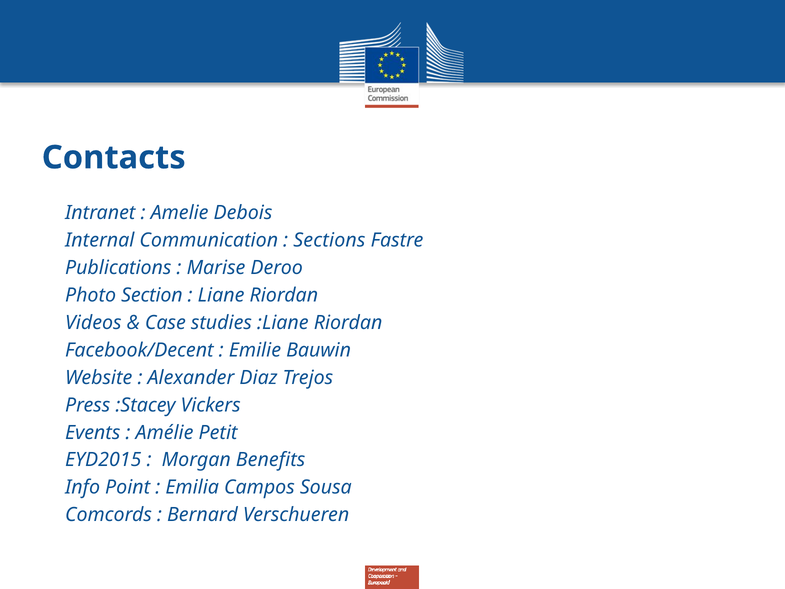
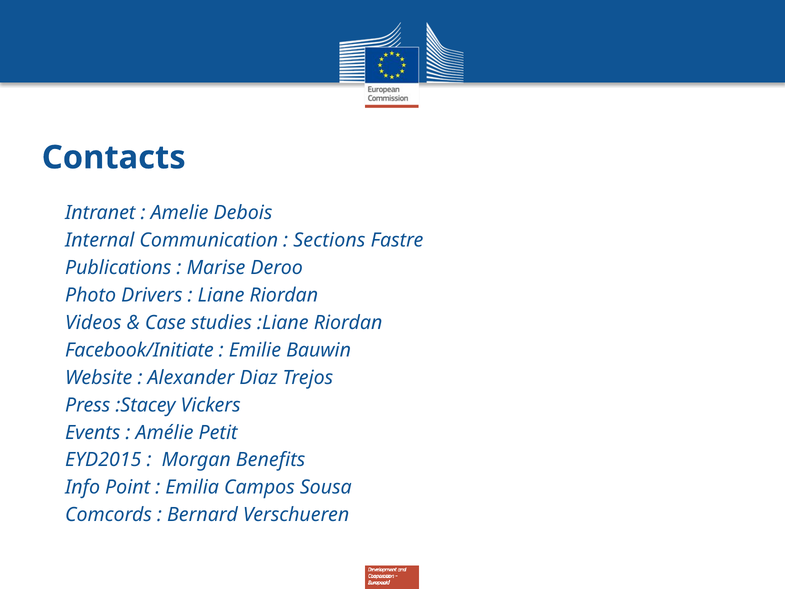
Section: Section -> Drivers (152, 295)
Facebook/Decent: Facebook/Decent -> Facebook/Initiate (139, 350)
